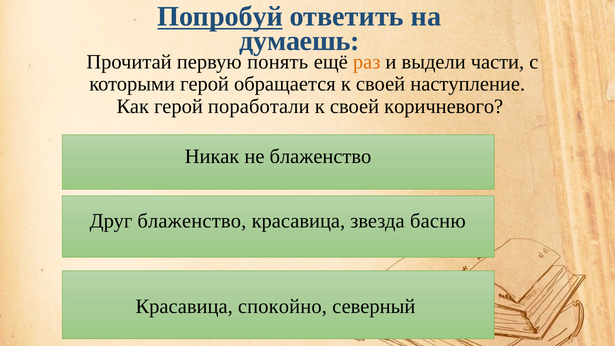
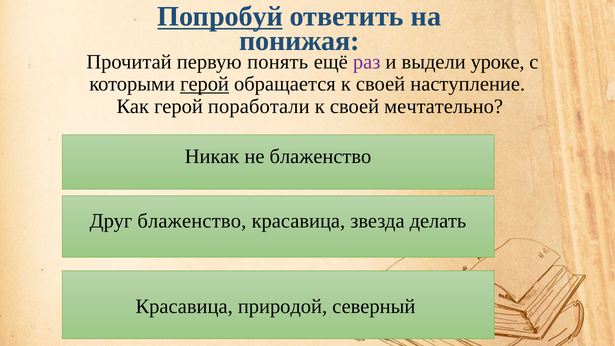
думаешь: думаешь -> понижая (299, 41)
раз colour: orange -> purple (367, 62)
части: части -> уроке (498, 62)
герой underline: none -> present (205, 84)
коричневого: коричневого -> мечтательно (444, 106)
басню: басню -> делать (438, 221)
спокойно: спокойно -> природой (283, 306)
